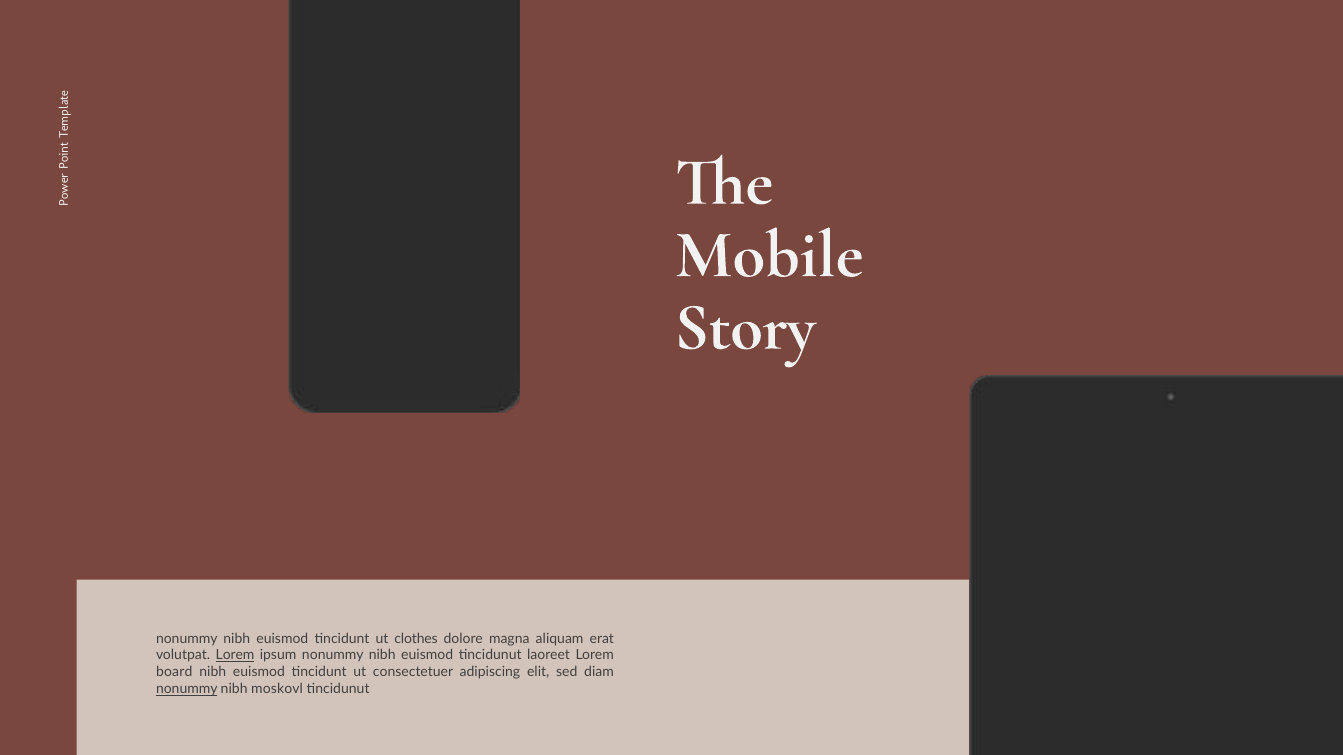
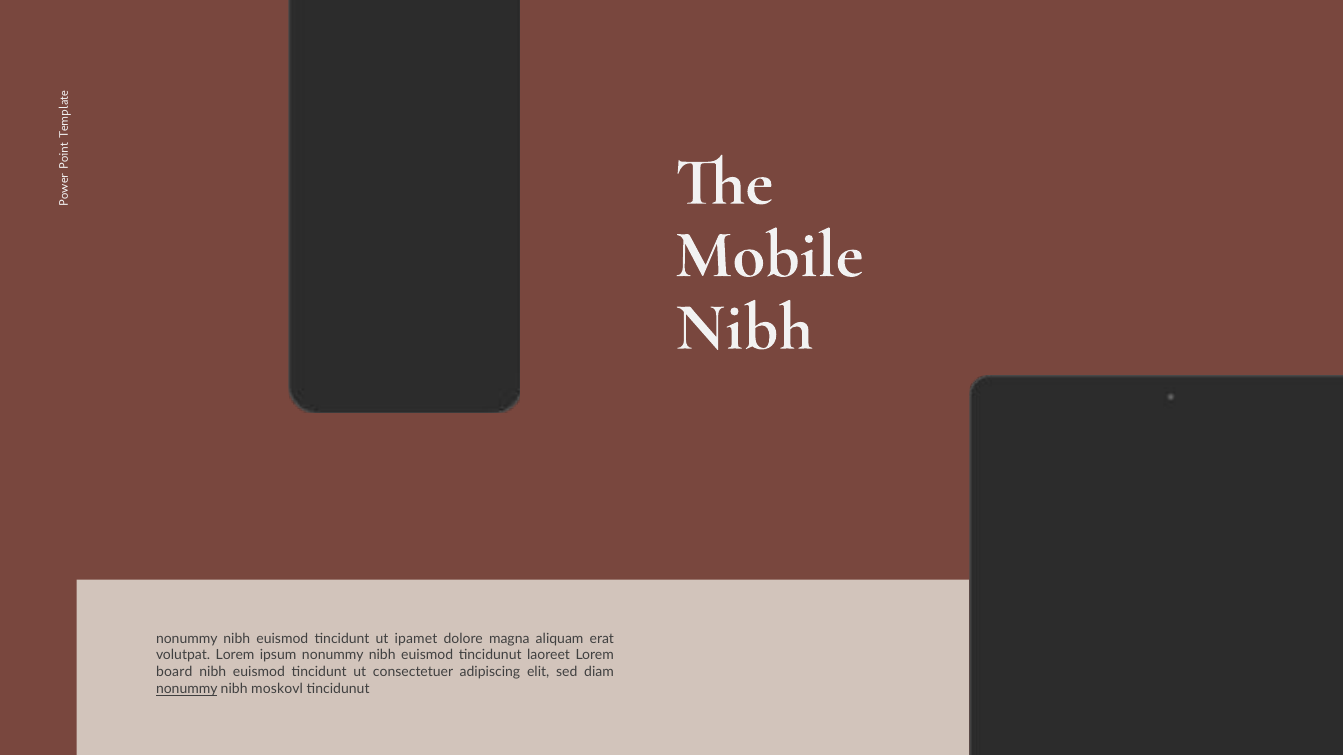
Story: Story -> Nibh (744, 327)
clothes: clothes -> ipamet (416, 639)
Lorem underline: present -> none (235, 656)
